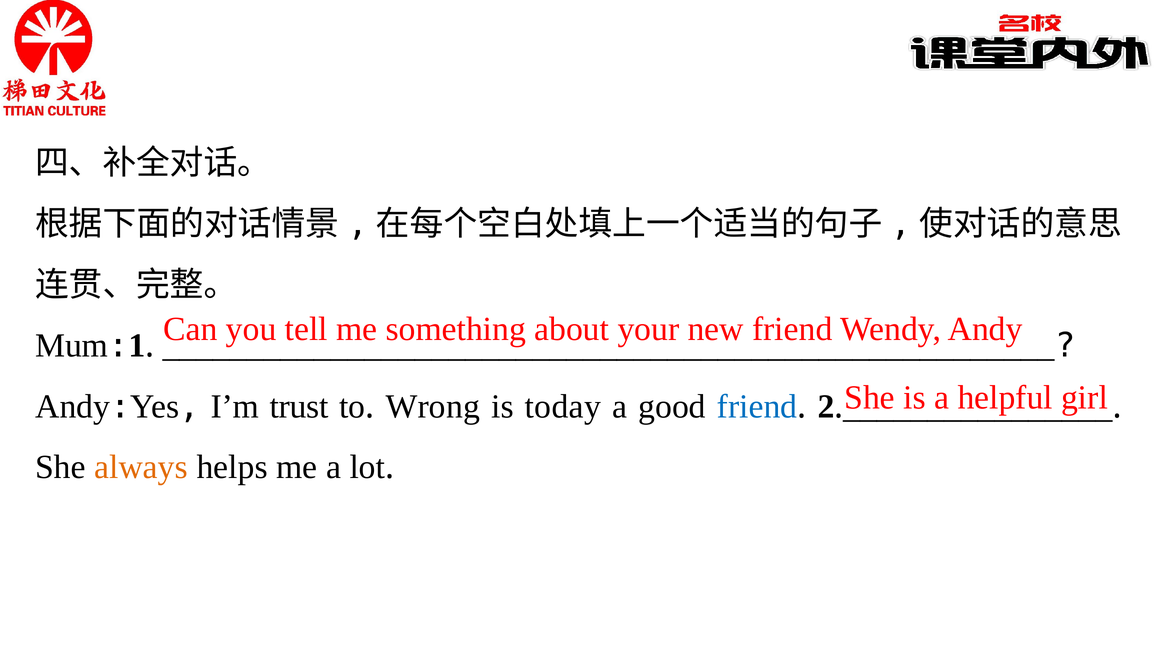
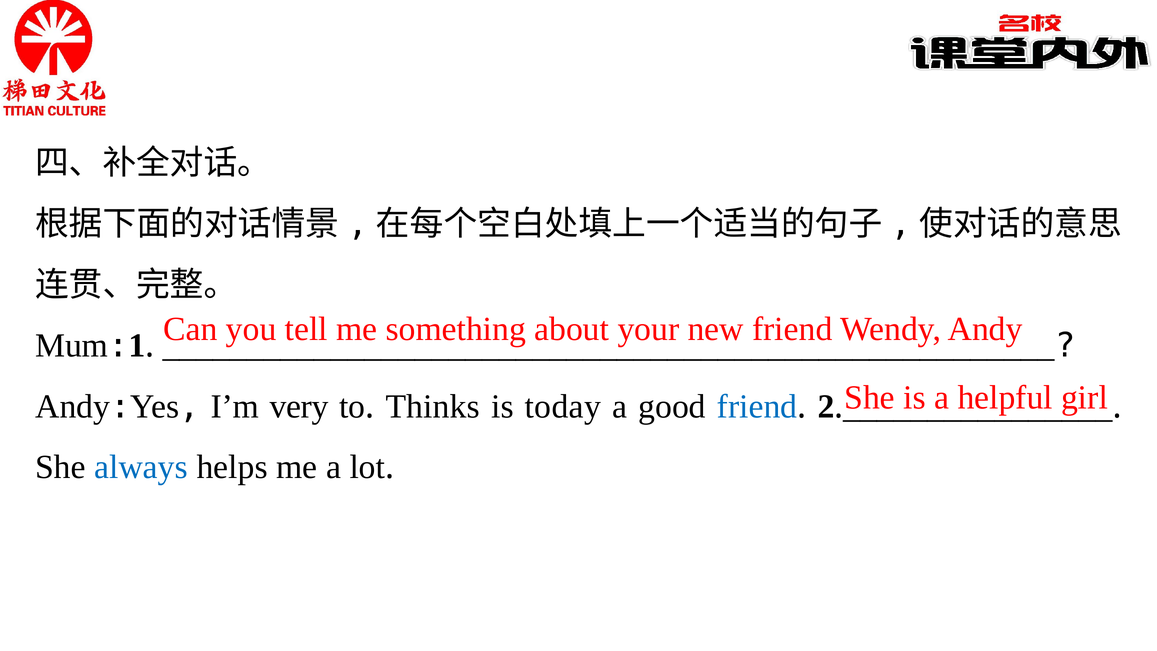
trust: trust -> very (299, 406)
Wrong: Wrong -> Thinks (433, 406)
always colour: orange -> blue (141, 467)
